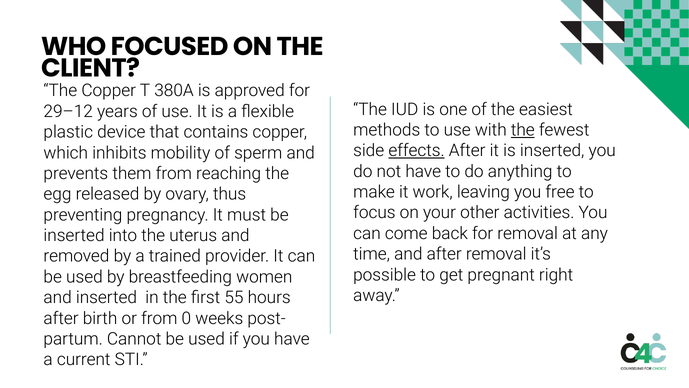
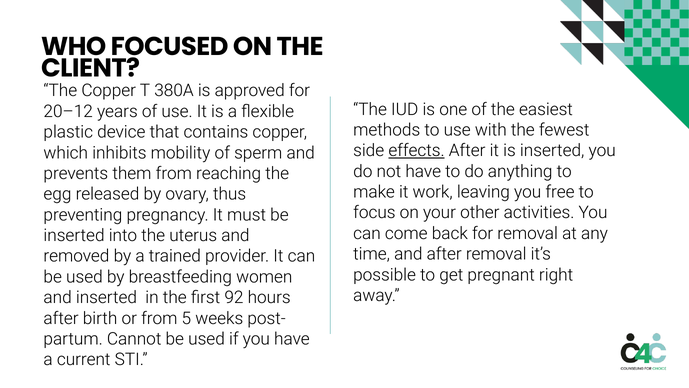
29–12: 29–12 -> 20–12 (68, 111)
the underline: present -> none (523, 130)
55: 55 -> 92 (234, 297)
0: 0 -> 5 (186, 318)
